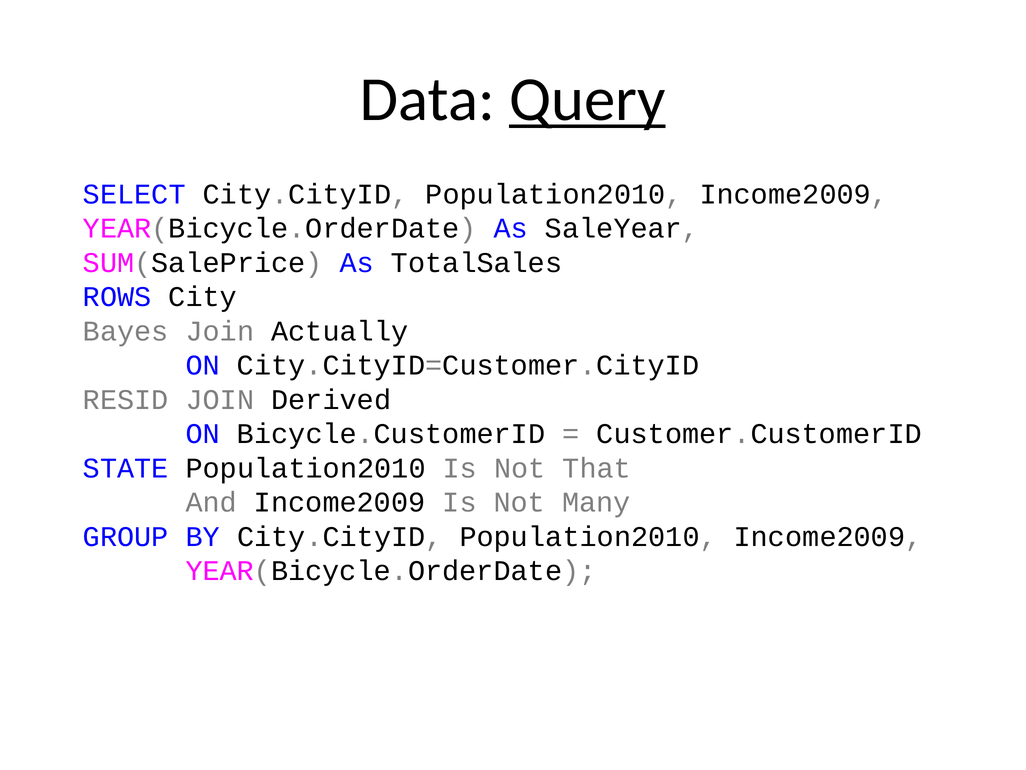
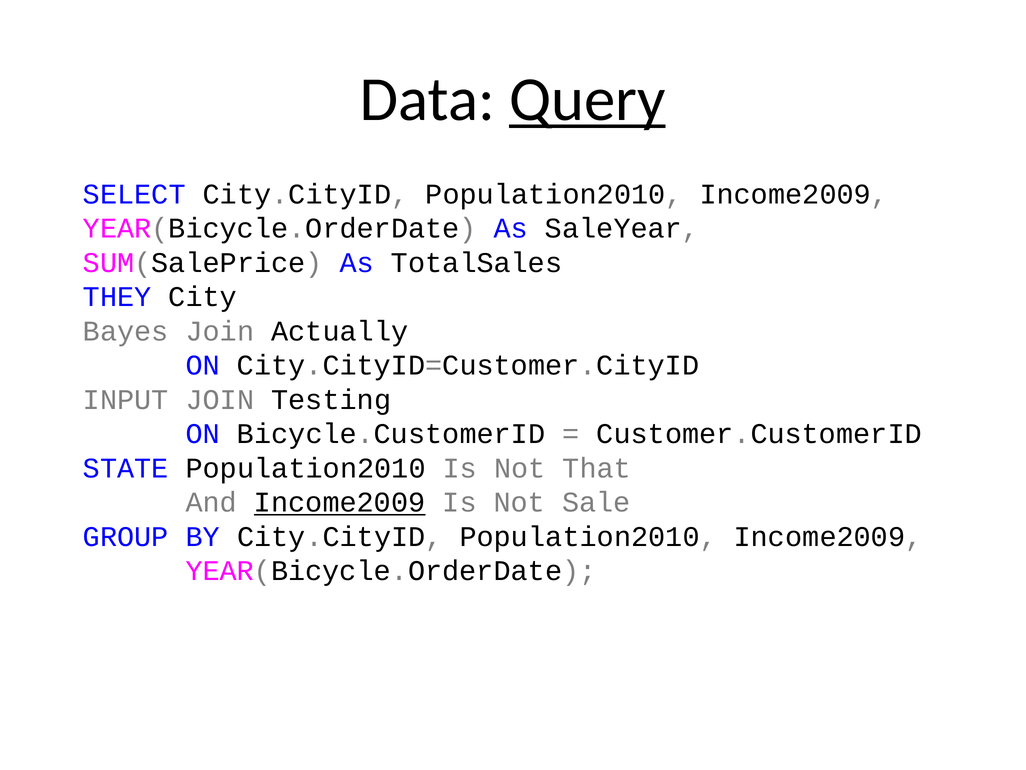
ROWS: ROWS -> THEY (117, 297)
RESID: RESID -> INPUT (126, 399)
Derived: Derived -> Testing (331, 399)
Income2009 underline: none -> present (340, 502)
Many: Many -> Sale (596, 502)
